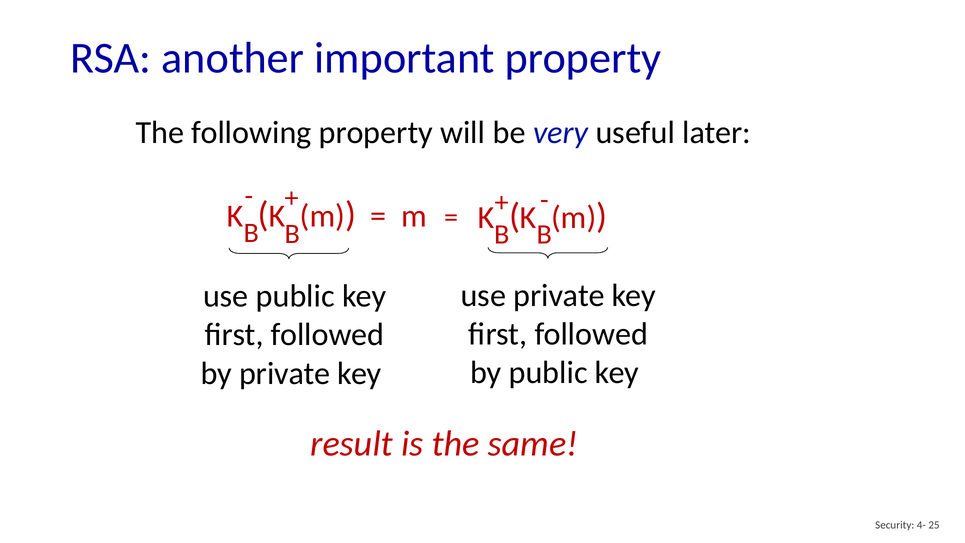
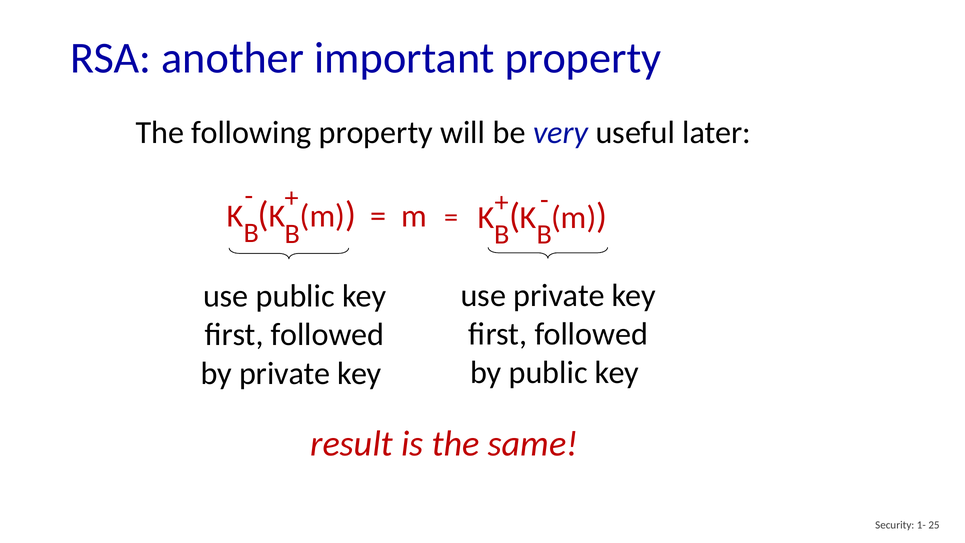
4-: 4- -> 1- (921, 525)
